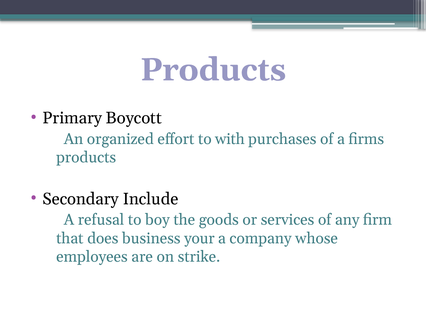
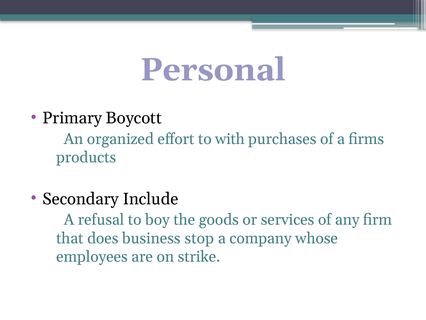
Products: Products -> Personal (213, 70)
your: your -> stop (199, 238)
